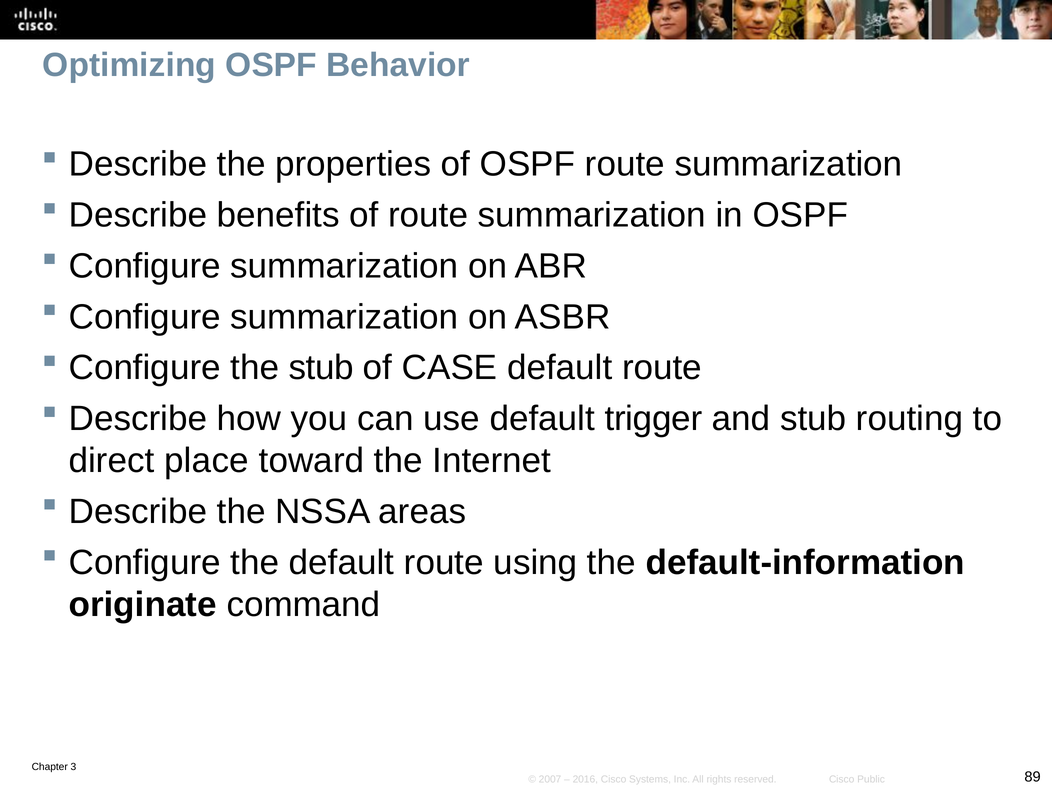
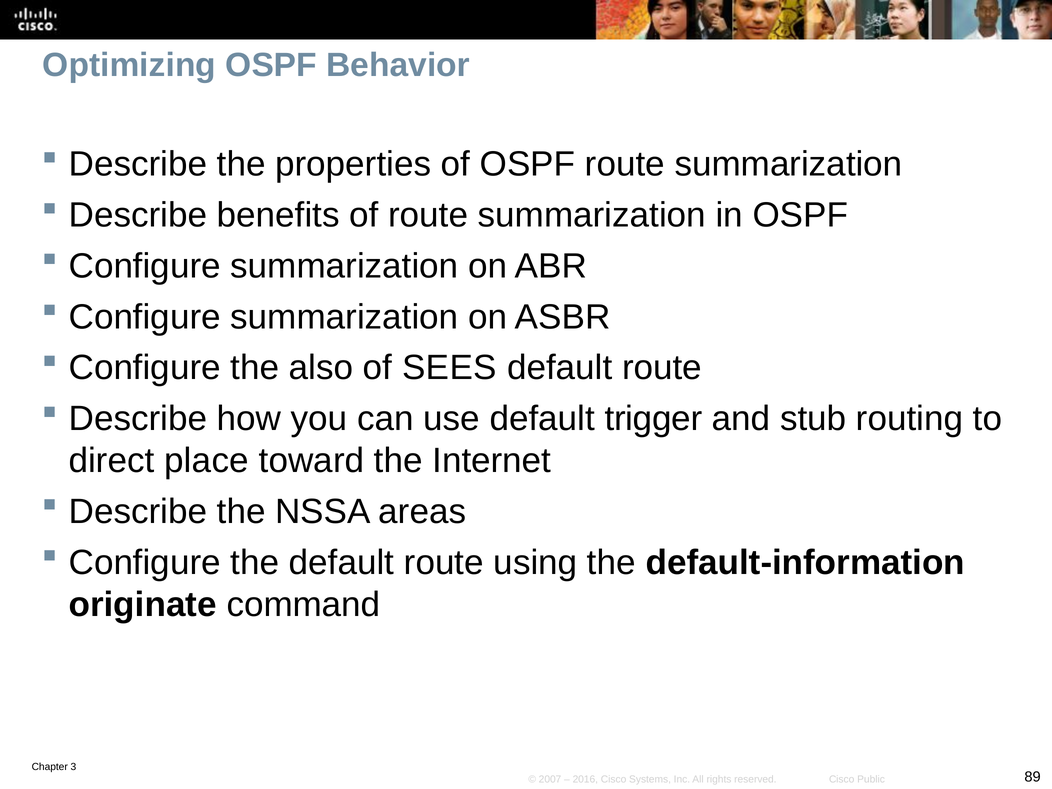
the stub: stub -> also (321, 368)
CASE: CASE -> SEES (449, 368)
